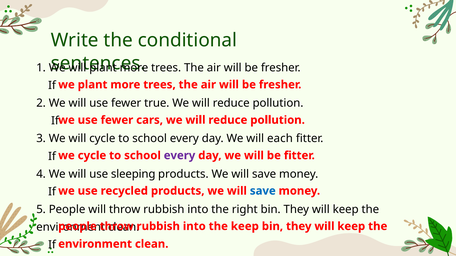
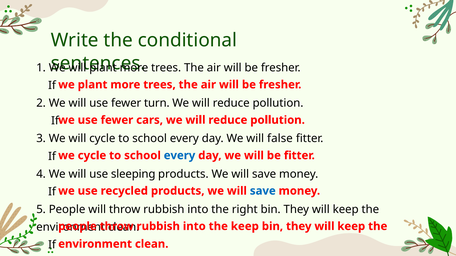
true: true -> turn (157, 103)
each: each -> false (280, 139)
every colour: purple -> blue (179, 156)
